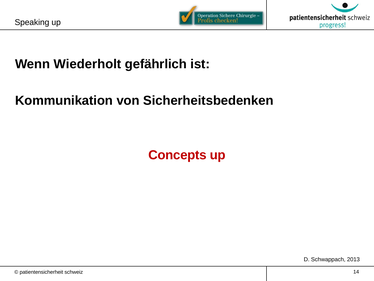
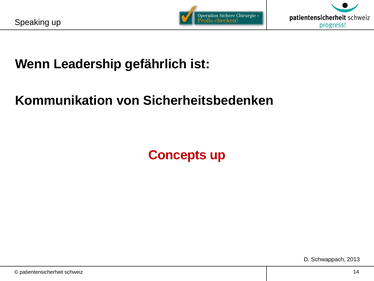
Wiederholt: Wiederholt -> Leadership (88, 64)
